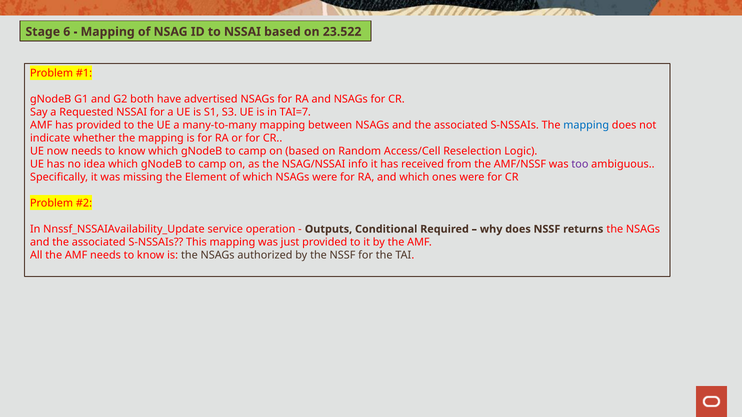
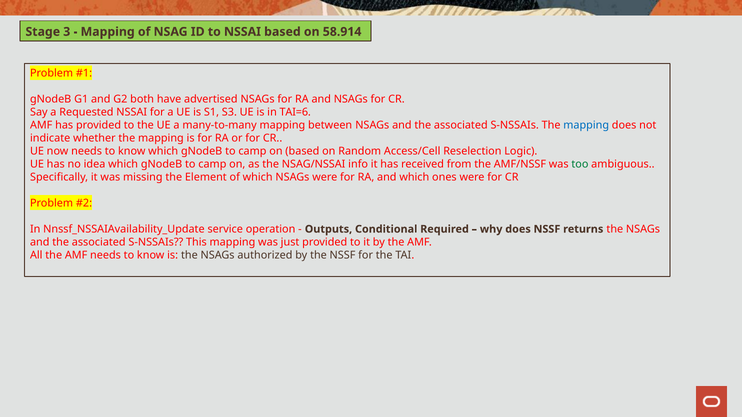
6: 6 -> 3 (67, 32)
23.522: 23.522 -> 58.914 (342, 32)
TAI=7: TAI=7 -> TAI=6 (295, 112)
too colour: purple -> green (580, 164)
